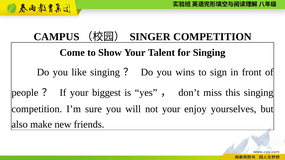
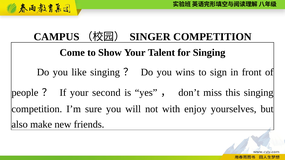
biggest: biggest -> second (106, 93)
not your: your -> with (171, 109)
